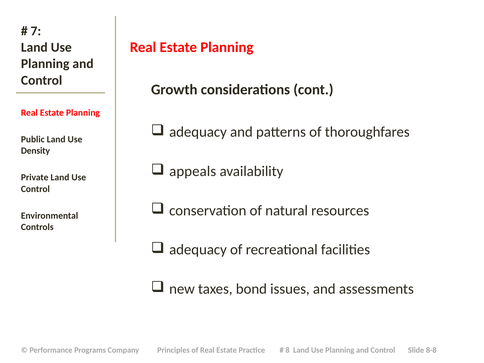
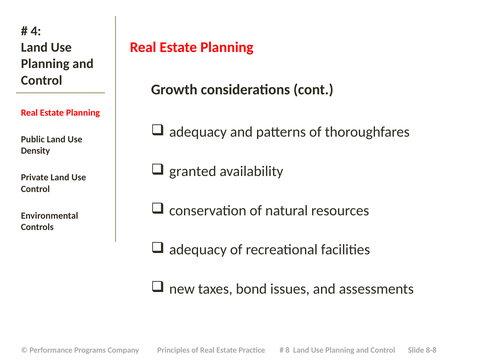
7: 7 -> 4 (36, 31)
appeals: appeals -> granted (193, 171)
